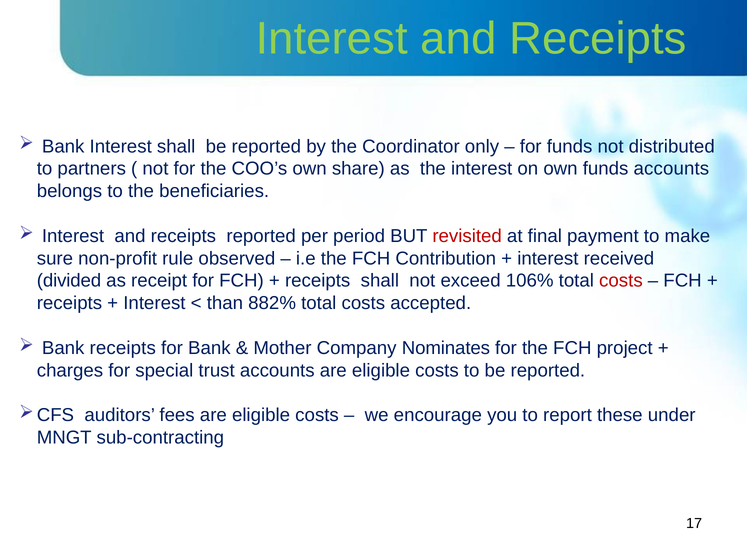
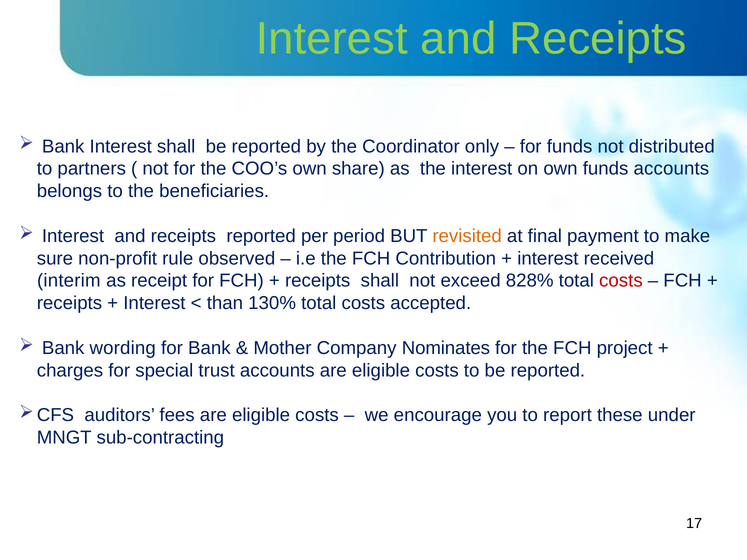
revisited colour: red -> orange (467, 236)
divided: divided -> interim (69, 281)
106%: 106% -> 828% (530, 281)
882%: 882% -> 130% (272, 303)
Bank receipts: receipts -> wording (123, 348)
